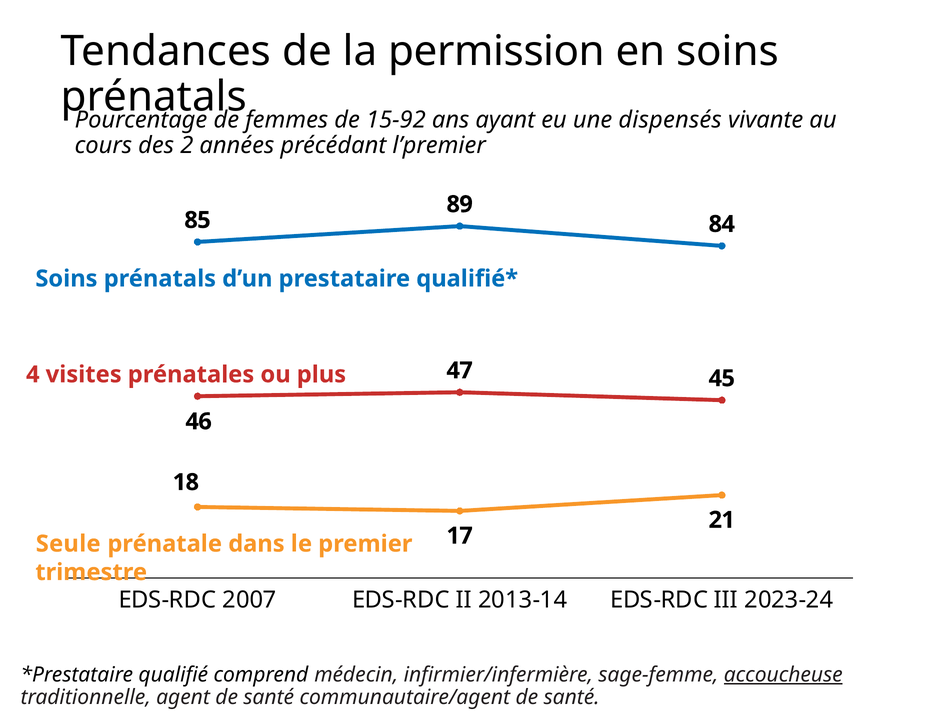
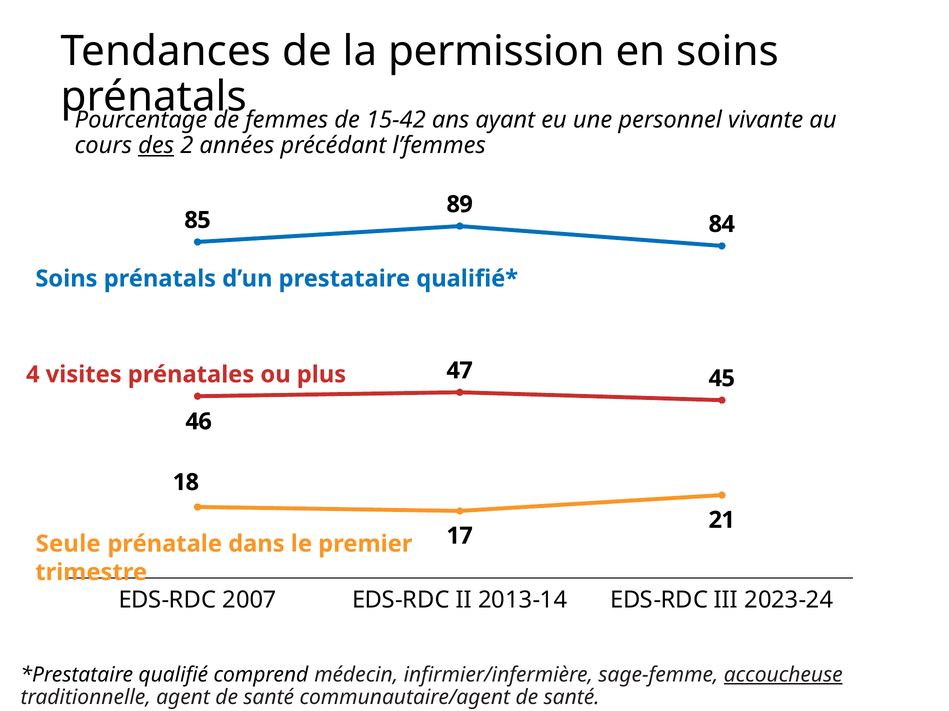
15-92: 15-92 -> 15-42 (396, 120)
dispensés: dispensés -> personnel (670, 120)
des underline: none -> present (156, 146)
l’premier: l’premier -> l’femmes (439, 146)
